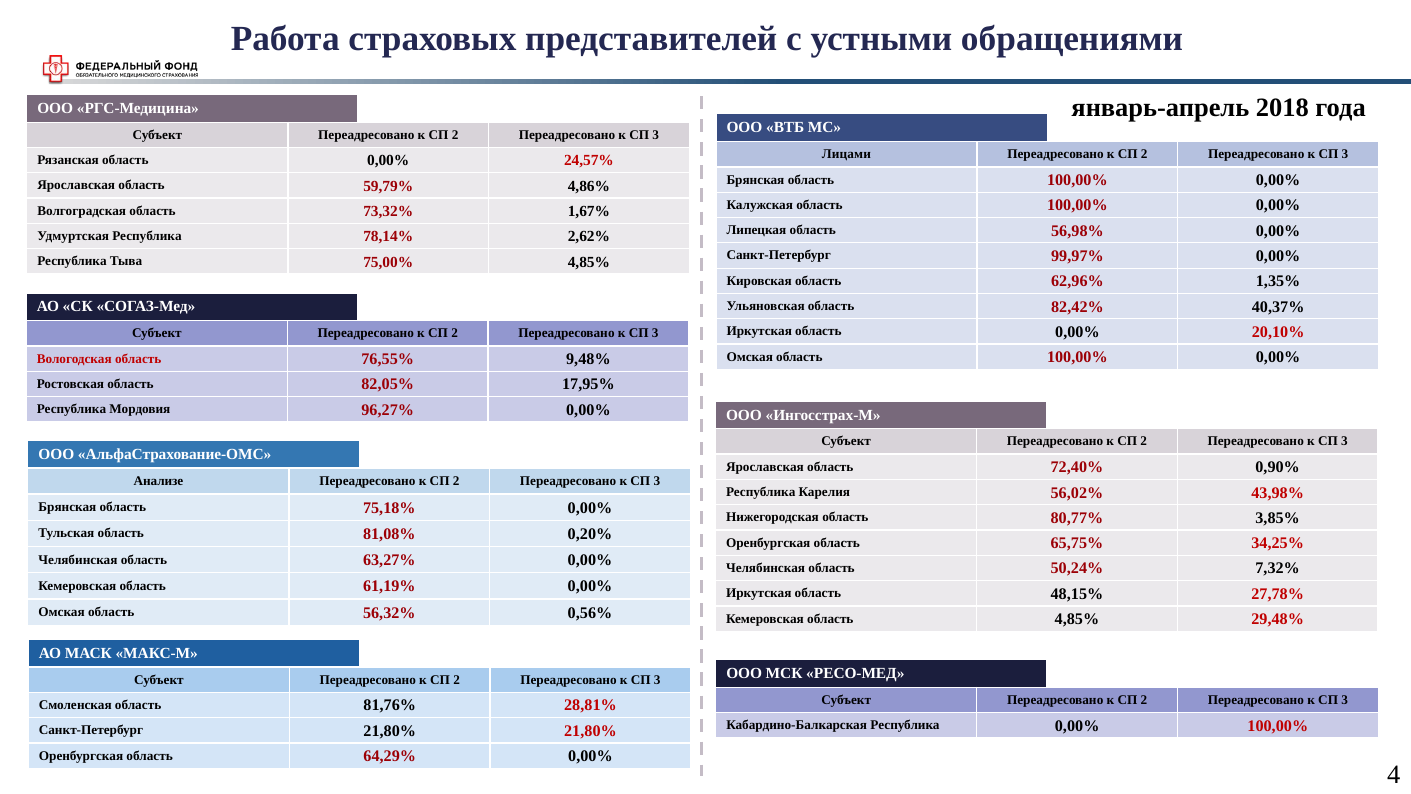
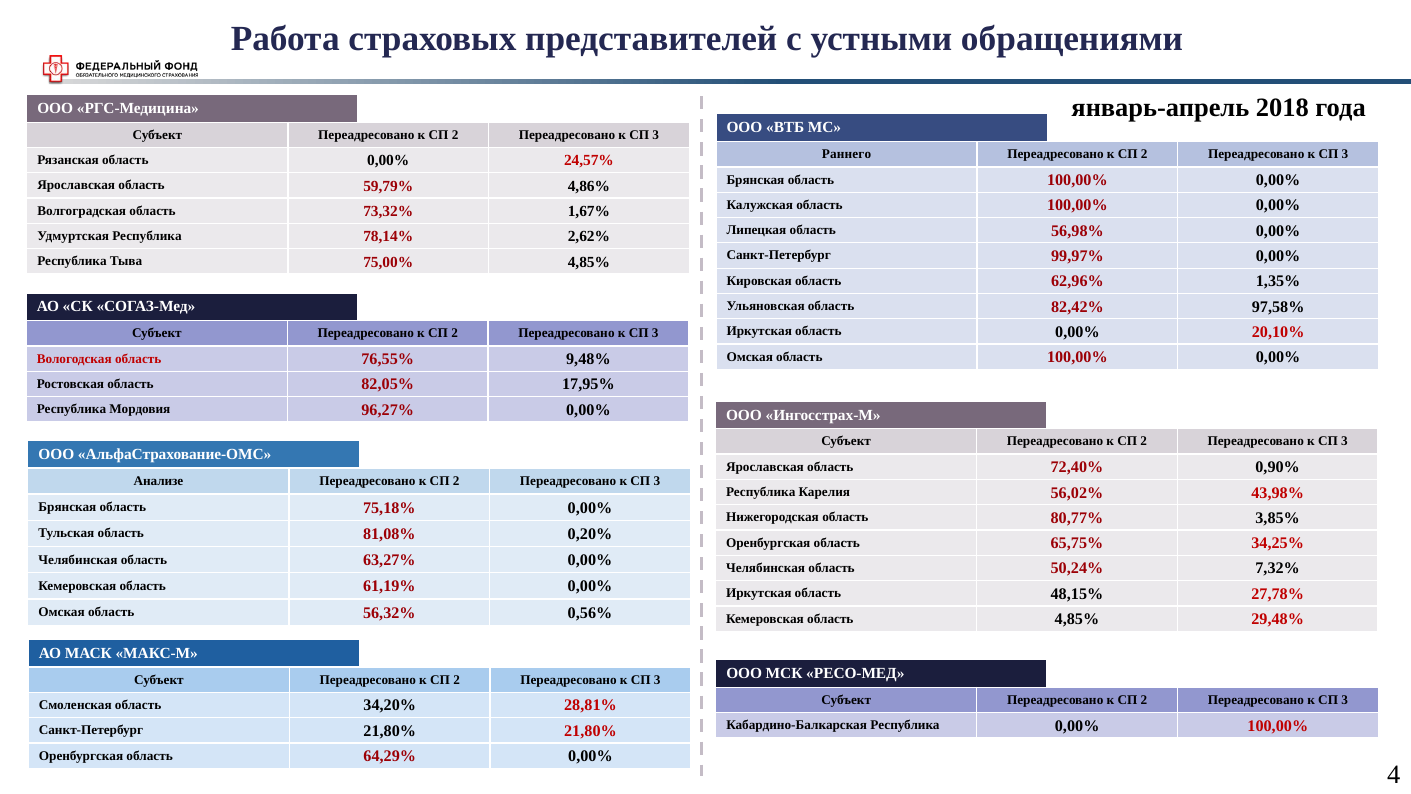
Лицами: Лицами -> Раннего (846, 154)
40,37%: 40,37% -> 97,58% (1278, 307)
81,76%: 81,76% -> 34,20% (390, 705)
